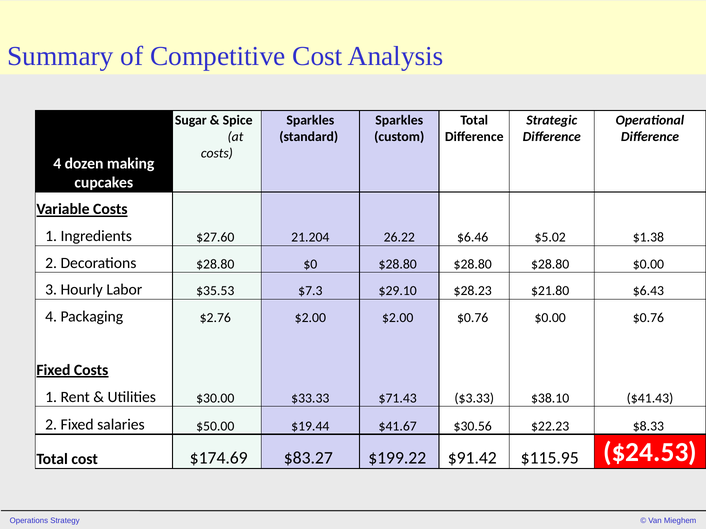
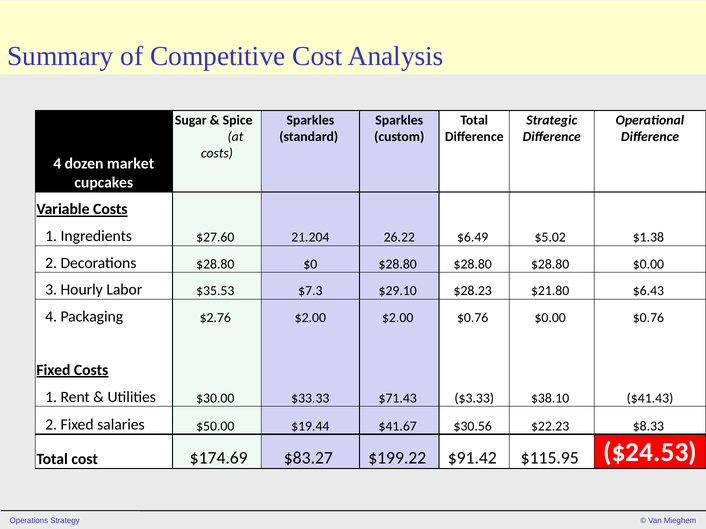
making: making -> market (131, 164)
$6.46: $6.46 -> $6.49 (473, 238)
